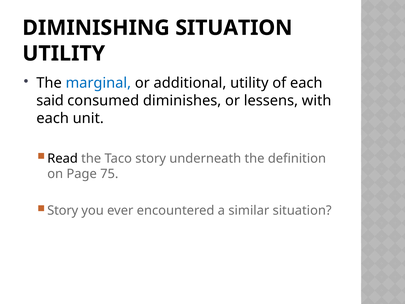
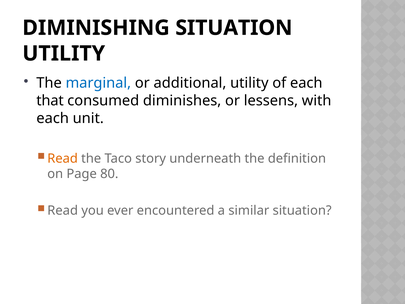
said: said -> that (50, 101)
Read colour: black -> orange (63, 158)
75: 75 -> 80 (109, 174)
Story: Story -> Read (63, 210)
